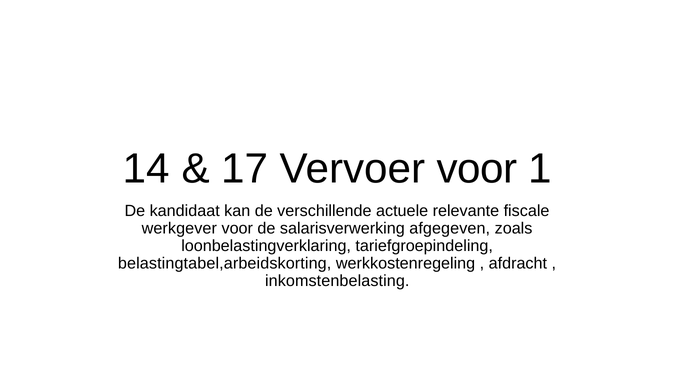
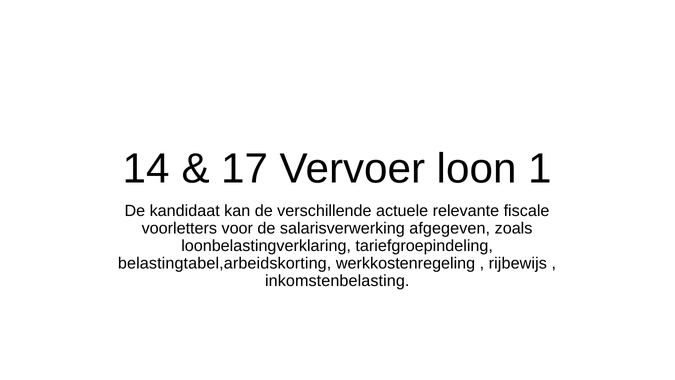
Vervoer voor: voor -> loon (477, 169)
werkgever: werkgever -> voorletters (179, 228)
afdracht: afdracht -> rijbewijs (518, 263)
